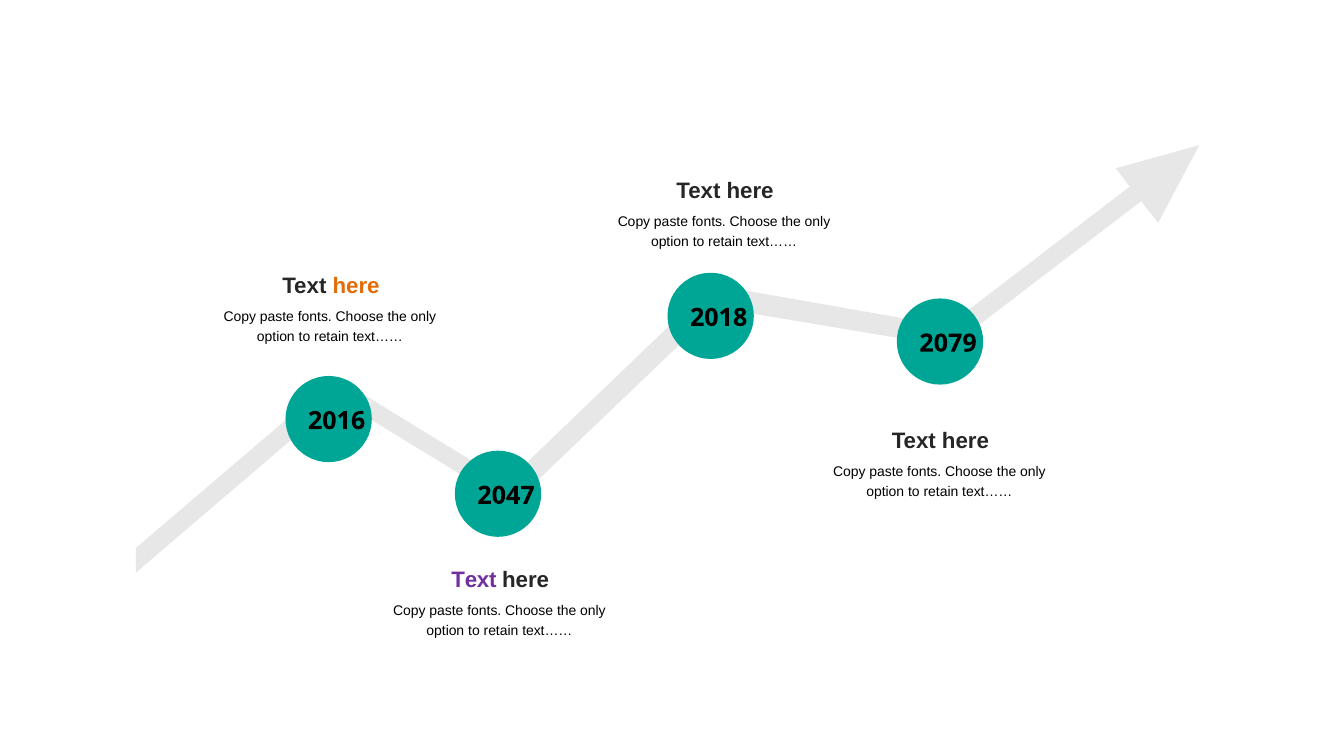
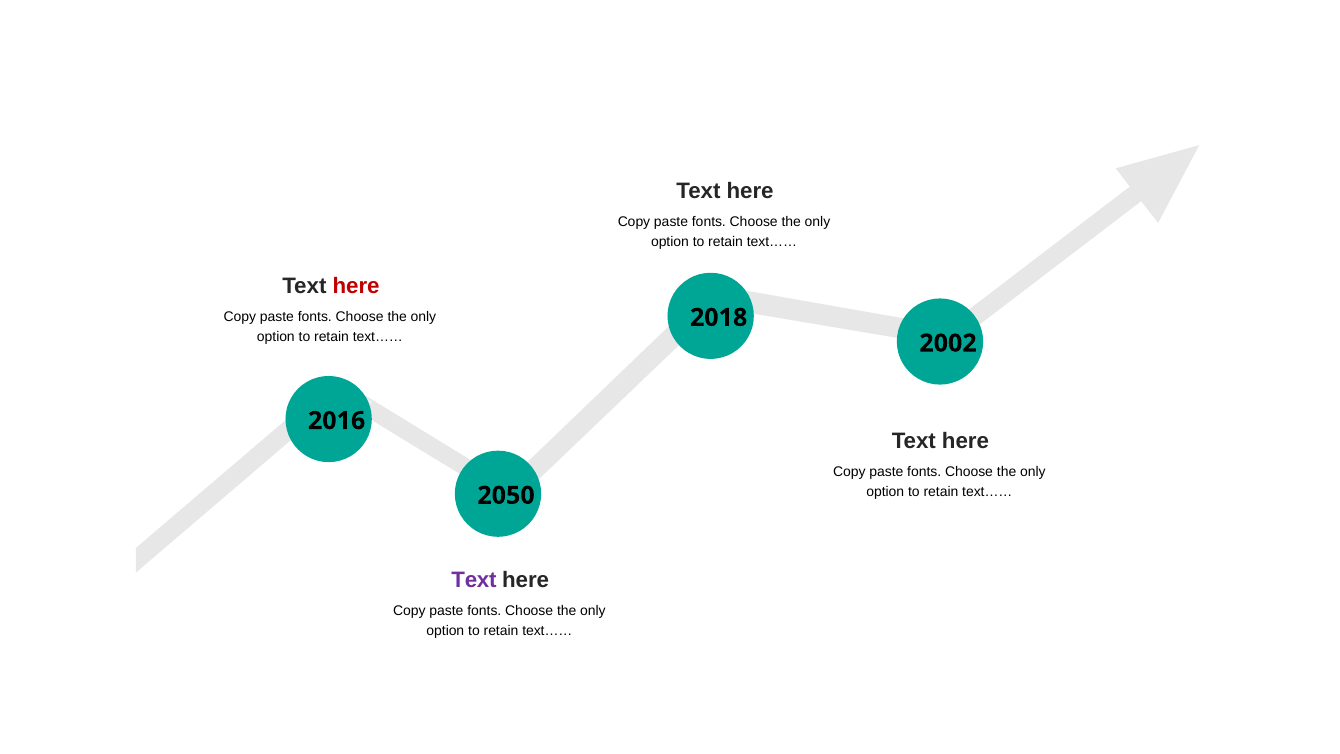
here colour: orange -> red (356, 286)
2079: 2079 -> 2002 (948, 343)
2047: 2047 -> 2050 (506, 495)
